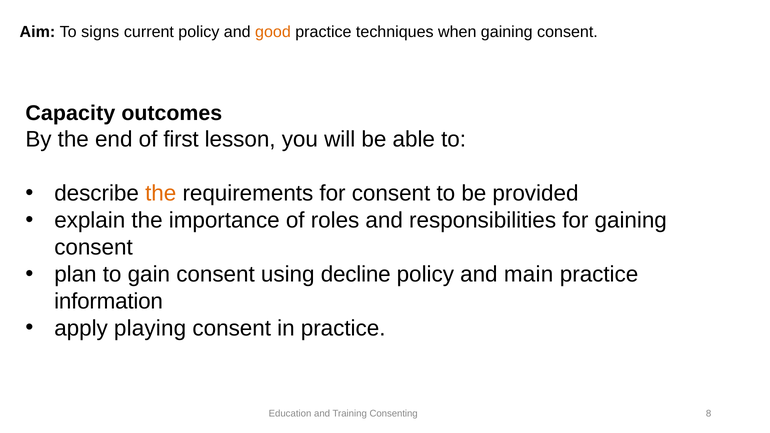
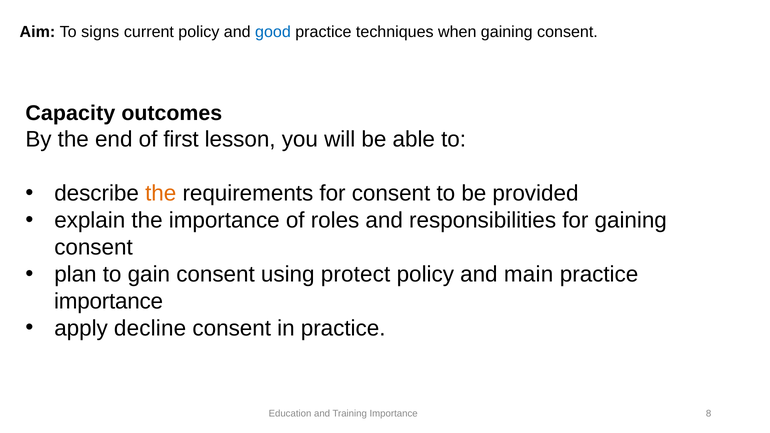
good colour: orange -> blue (273, 32)
decline: decline -> protect (356, 274)
information: information -> importance (109, 301)
playing: playing -> decline (150, 328)
Training Consenting: Consenting -> Importance (394, 414)
